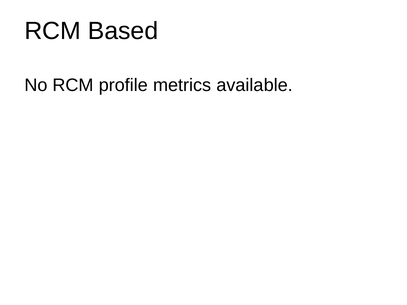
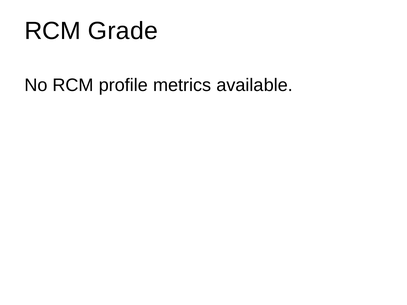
Based: Based -> Grade (123, 31)
